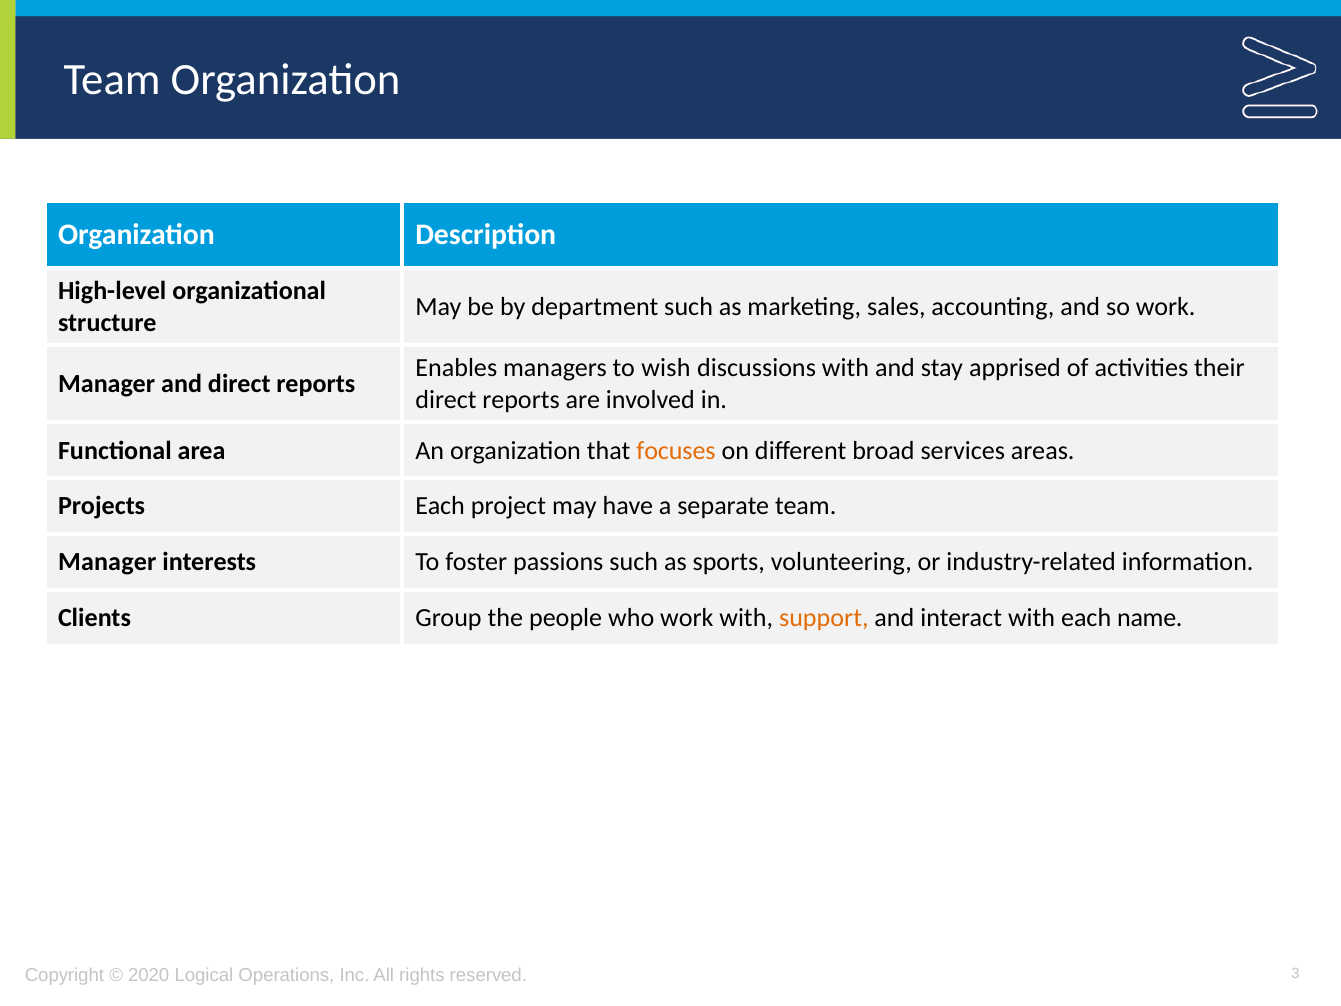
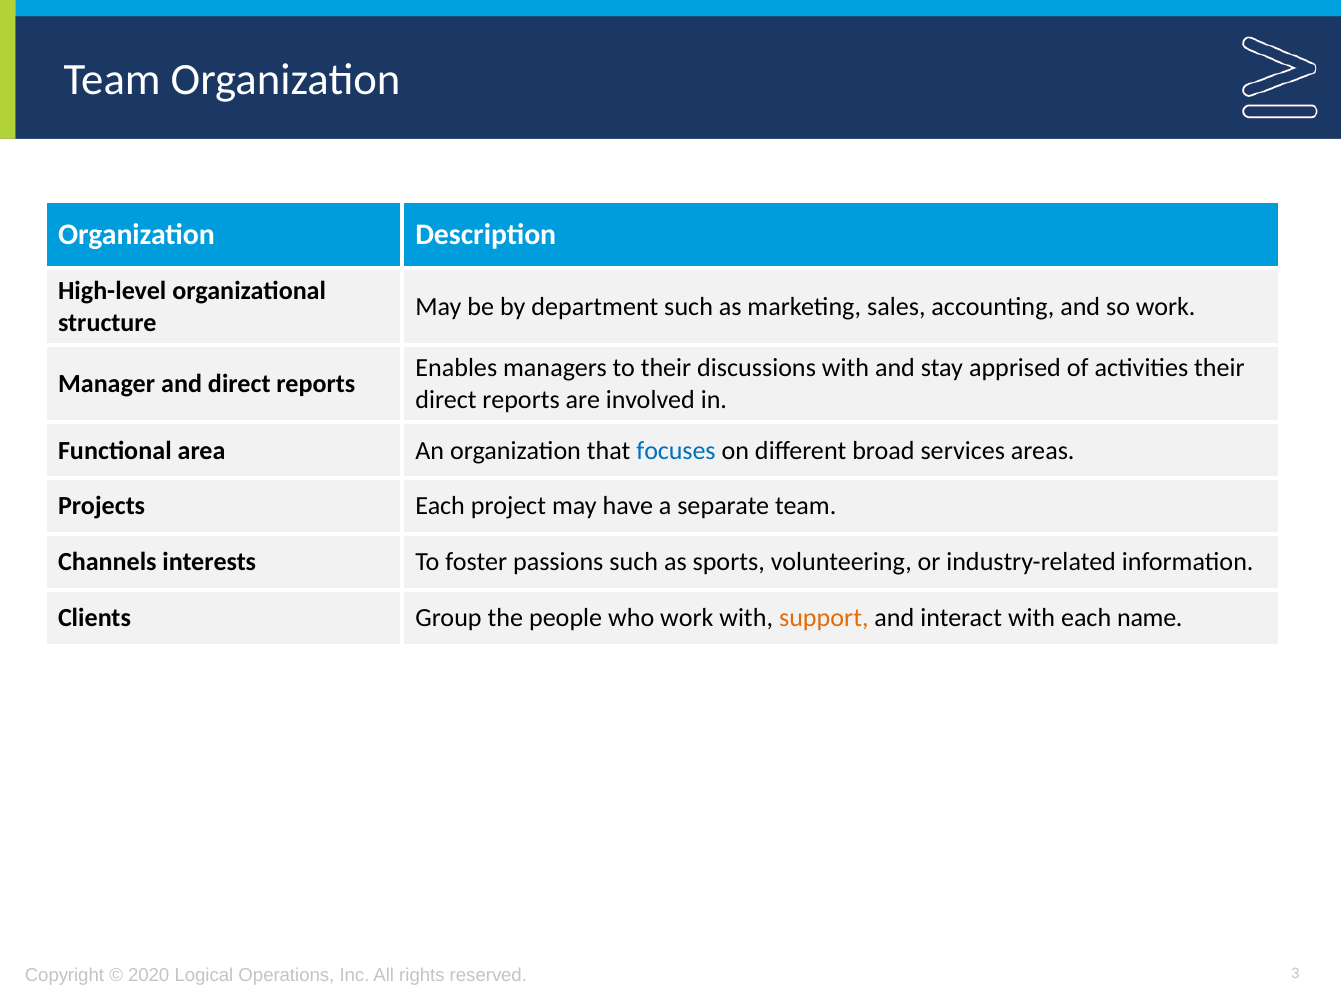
to wish: wish -> their (666, 368)
focuses colour: orange -> blue (676, 450)
Manager: Manager -> Channels (107, 562)
